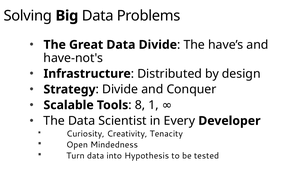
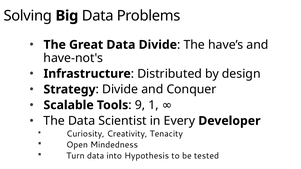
8: 8 -> 9 (140, 105)
